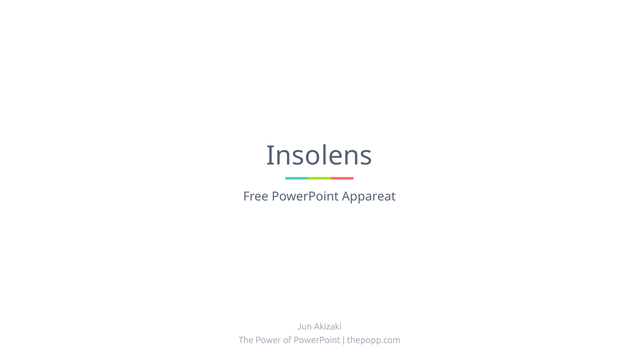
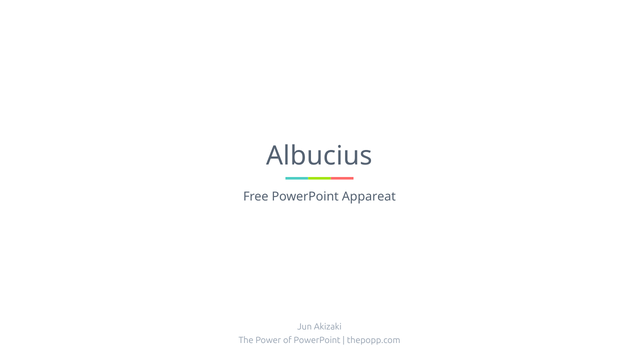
Insolens: Insolens -> Albucius (319, 156)
